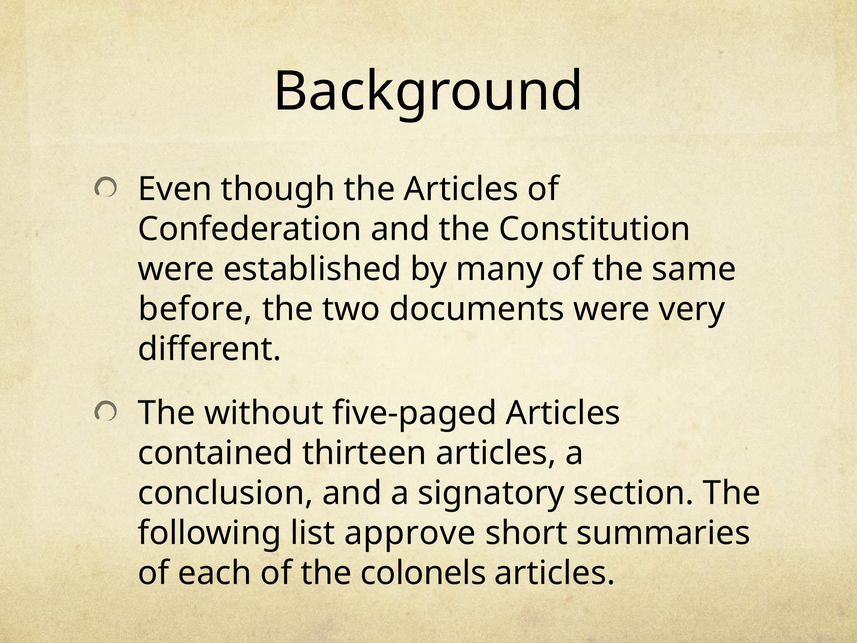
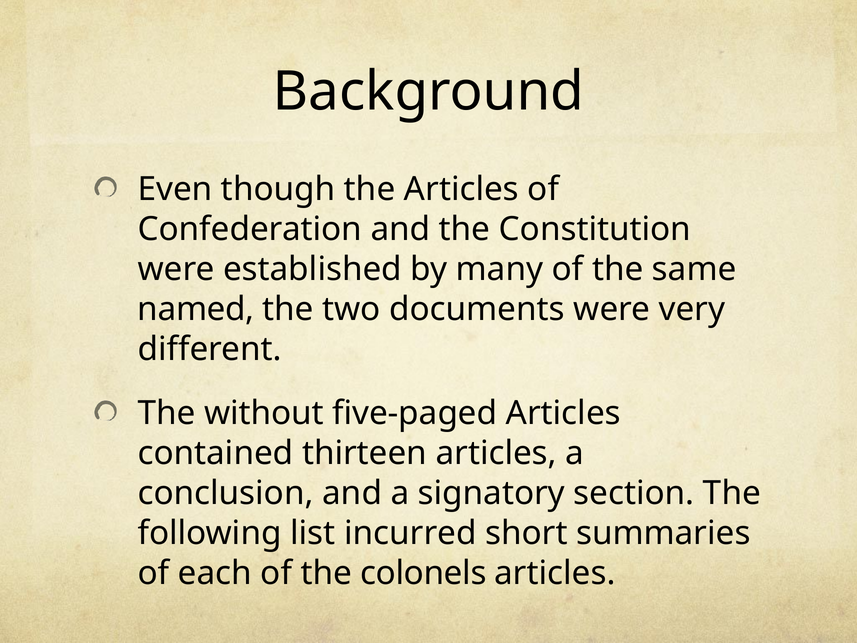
before: before -> named (196, 309)
approve: approve -> incurred (410, 533)
